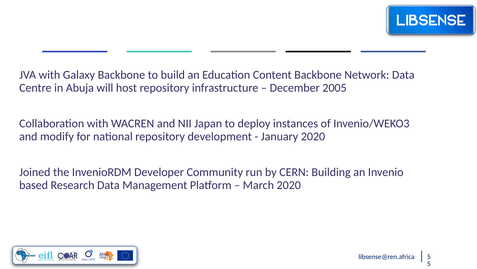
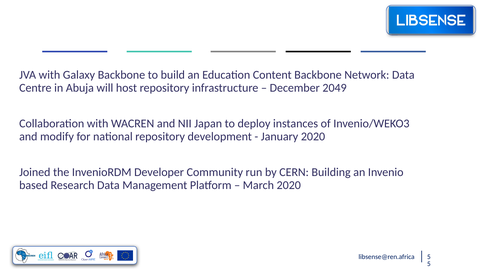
2005: 2005 -> 2049 (335, 88)
